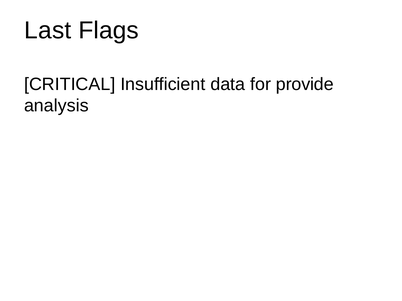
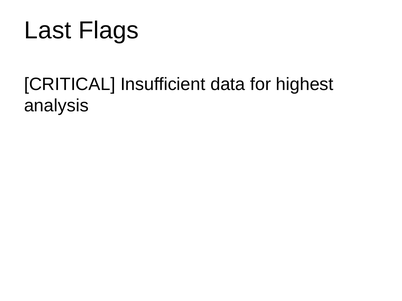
provide: provide -> highest (305, 84)
